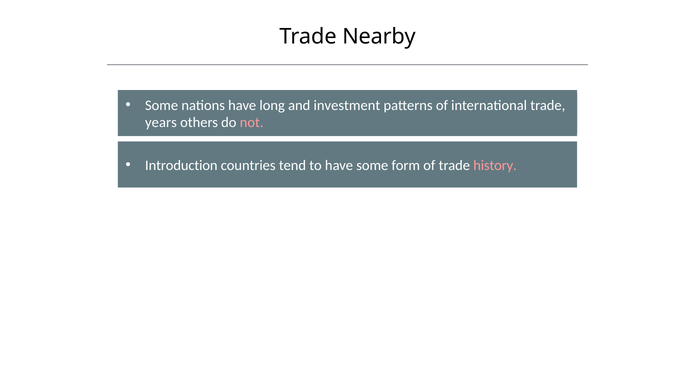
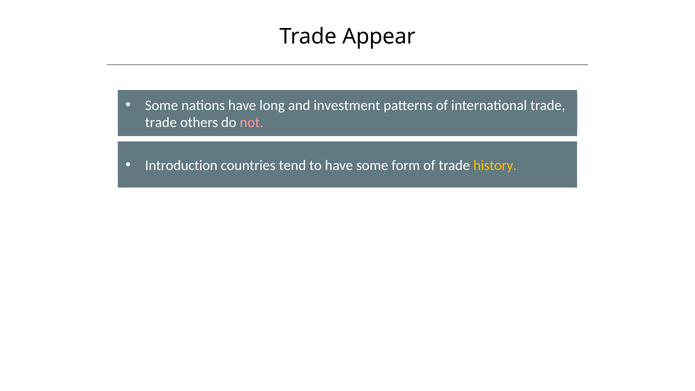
Nearby: Nearby -> Appear (379, 36)
years: years -> trade (161, 123)
history colour: pink -> yellow (495, 165)
